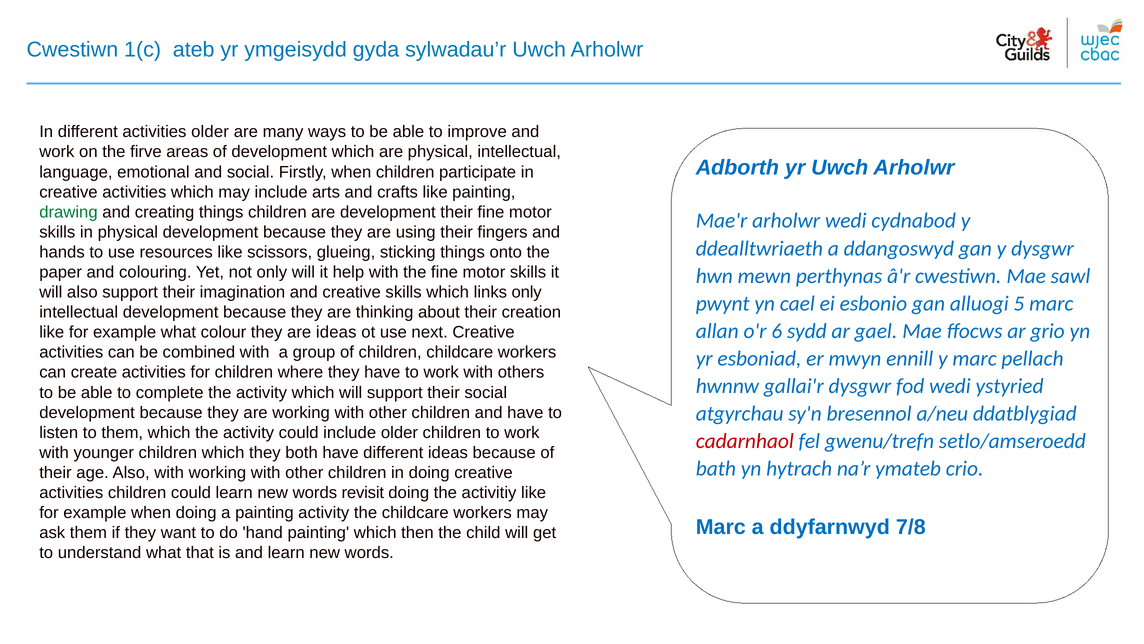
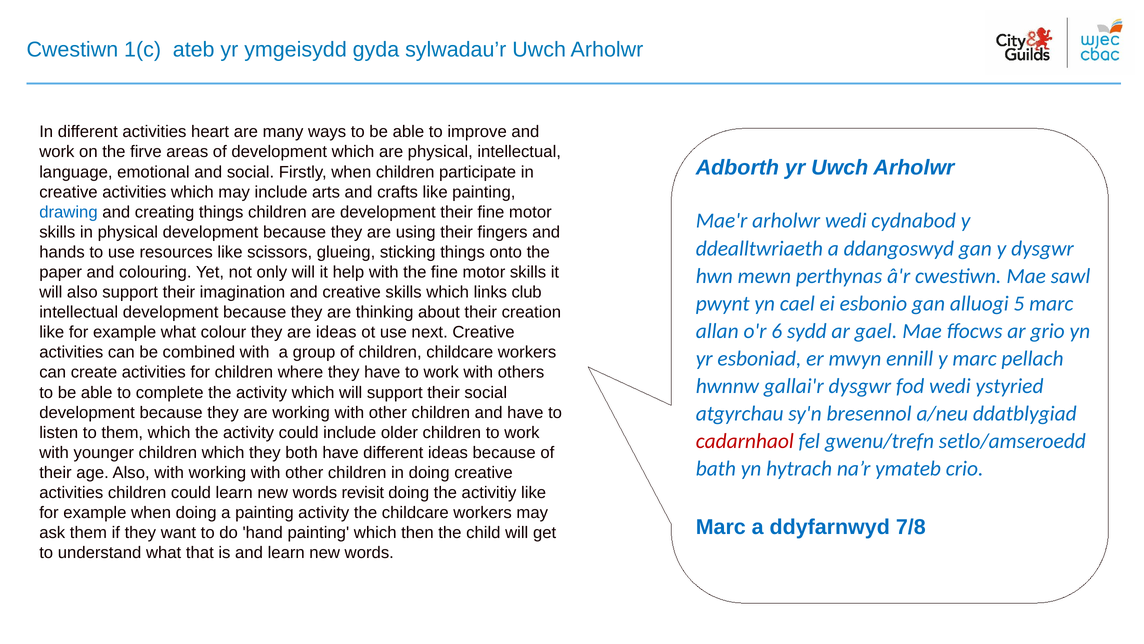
activities older: older -> heart (210, 132)
drawing colour: green -> blue (68, 212)
links only: only -> club (527, 292)
